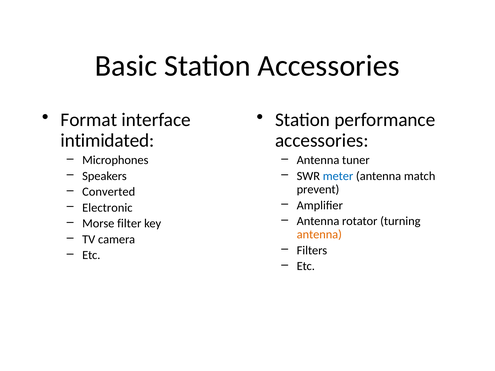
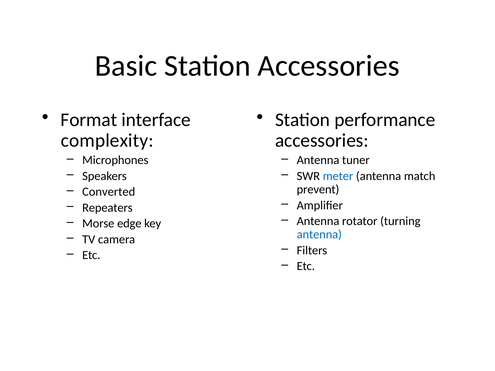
intimidated: intimidated -> complexity (107, 141)
Electronic: Electronic -> Repeaters (107, 208)
filter: filter -> edge (129, 224)
antenna colour: orange -> blue (319, 235)
